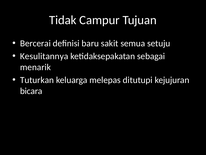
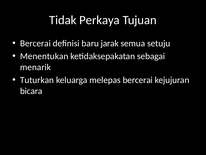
Campur: Campur -> Perkaya (100, 20)
sakit: sakit -> jarak (110, 43)
Kesulitannya: Kesulitannya -> Menentukan (44, 56)
melepas ditutupi: ditutupi -> bercerai (138, 80)
